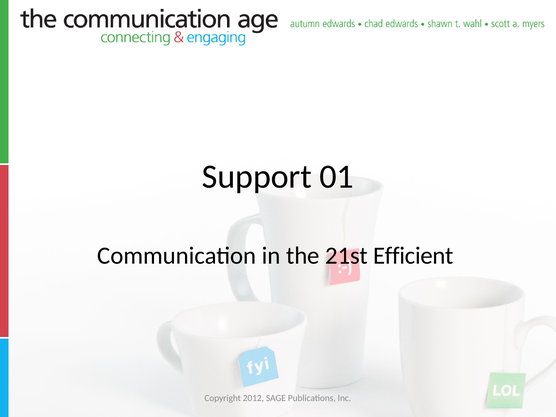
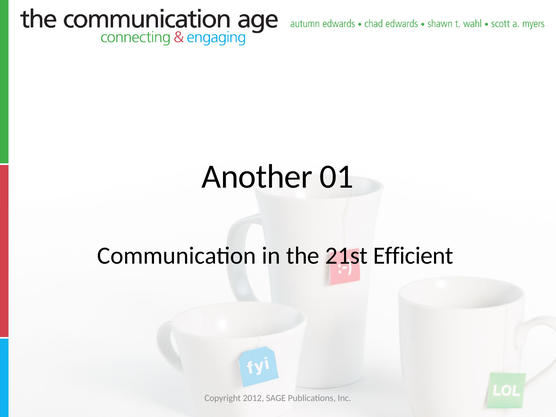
Support: Support -> Another (257, 177)
